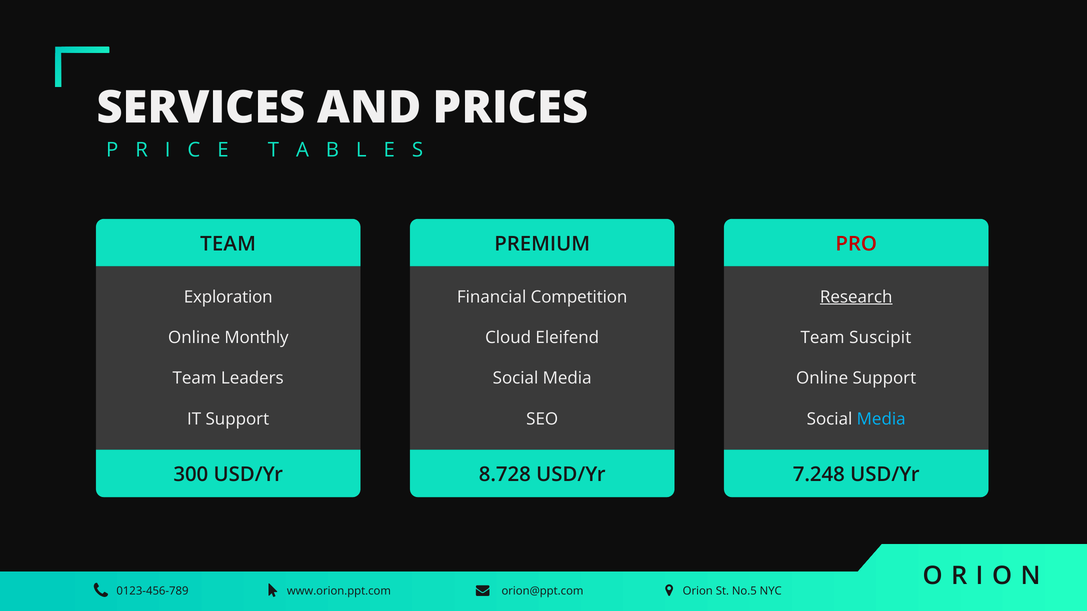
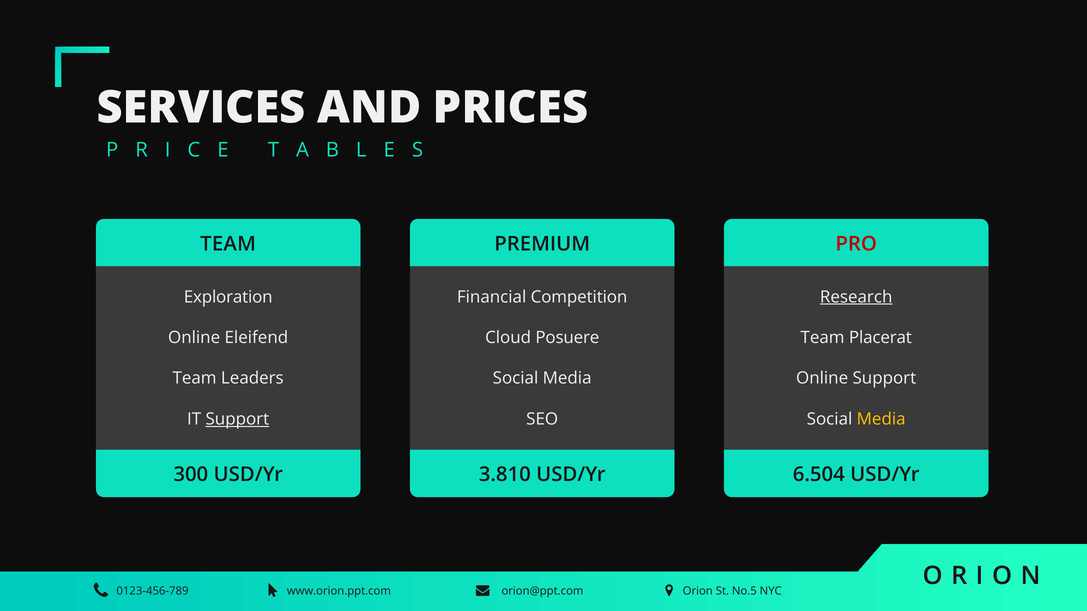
Monthly: Monthly -> Eleifend (256, 338)
Eleifend: Eleifend -> Posuere (567, 338)
Suscipit: Suscipit -> Placerat (880, 338)
Support underline: none -> present (237, 419)
Media colour: light blue -> yellow (881, 419)
8.728: 8.728 -> 3.810 (505, 475)
7.248: 7.248 -> 6.504 (819, 475)
